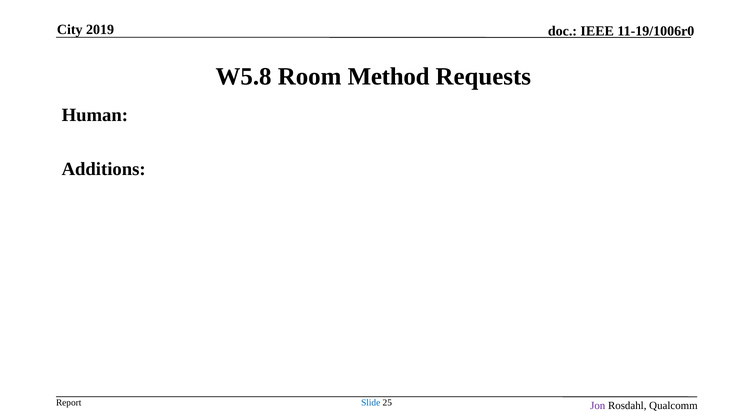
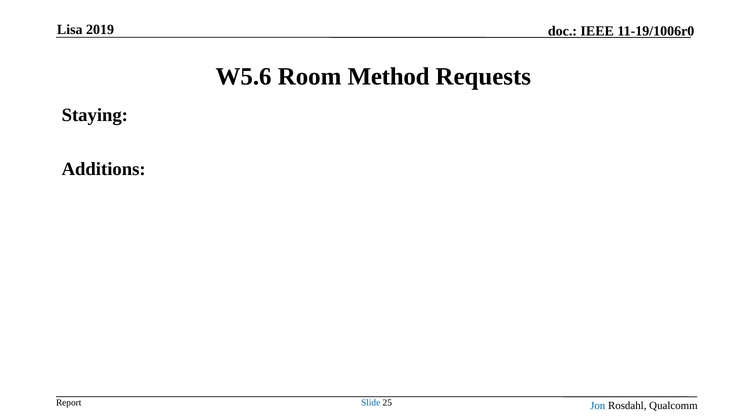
City: City -> Lisa (70, 30)
W5.8: W5.8 -> W5.6 (244, 76)
Human: Human -> Staying (95, 115)
Jon colour: purple -> blue (598, 406)
